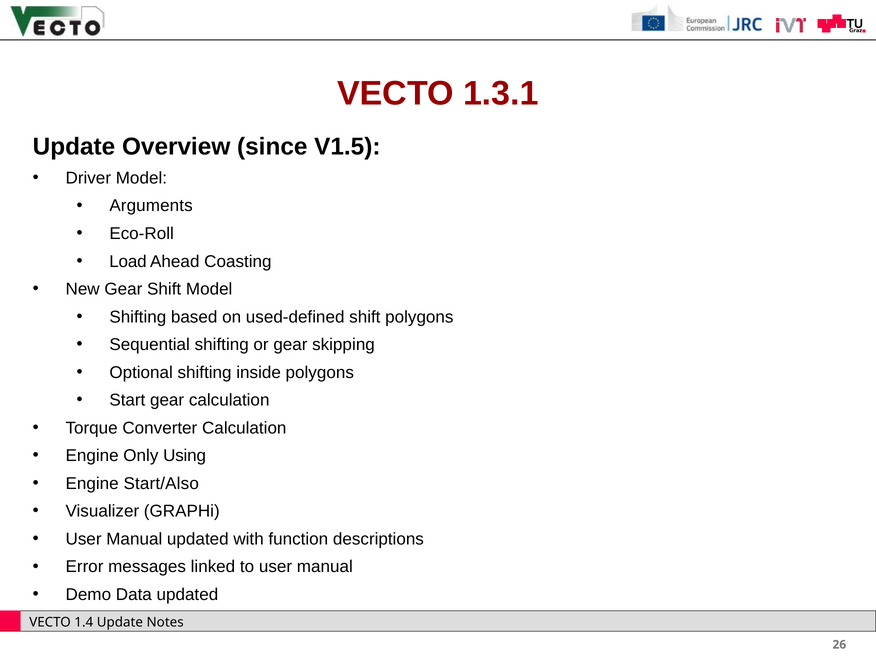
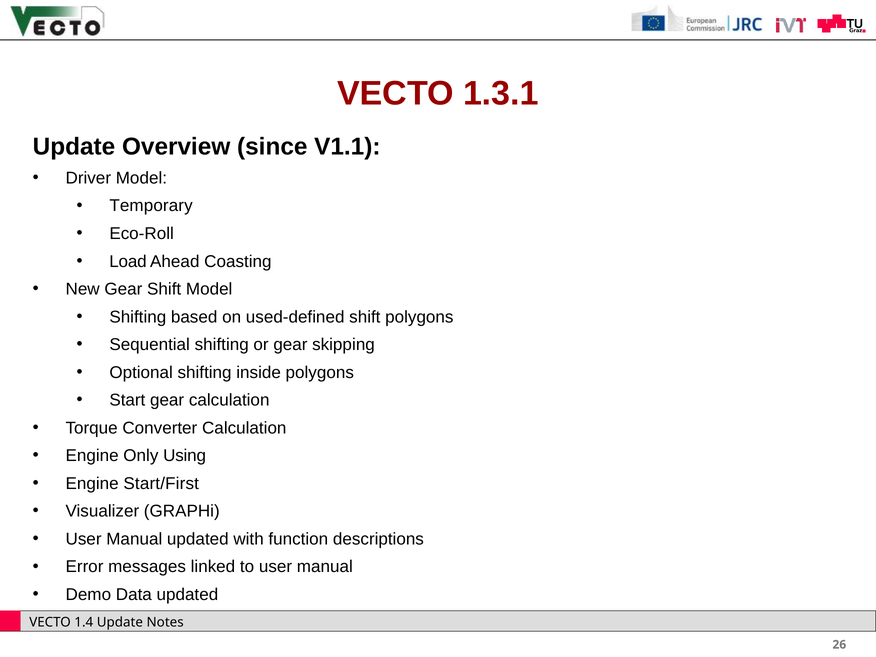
V1.5: V1.5 -> V1.1 (347, 146)
Arguments: Arguments -> Temporary (151, 206)
Start/Also: Start/Also -> Start/First (161, 483)
